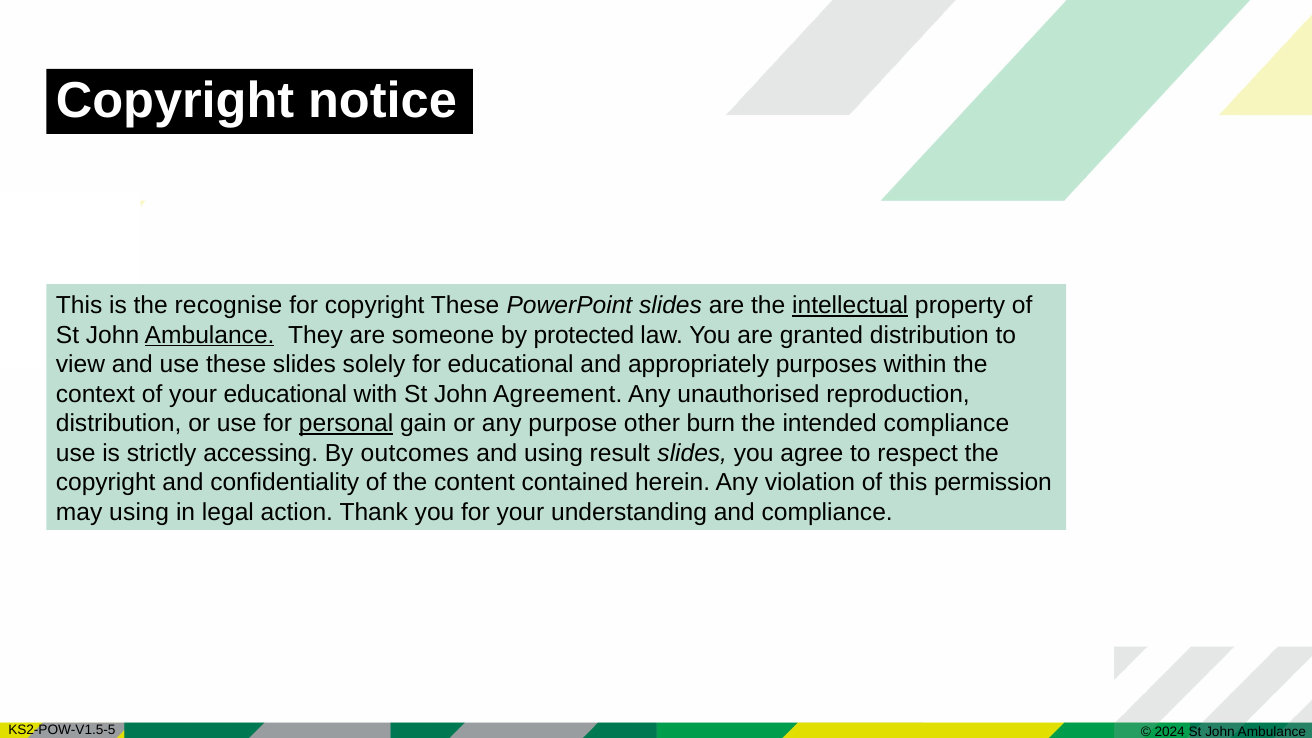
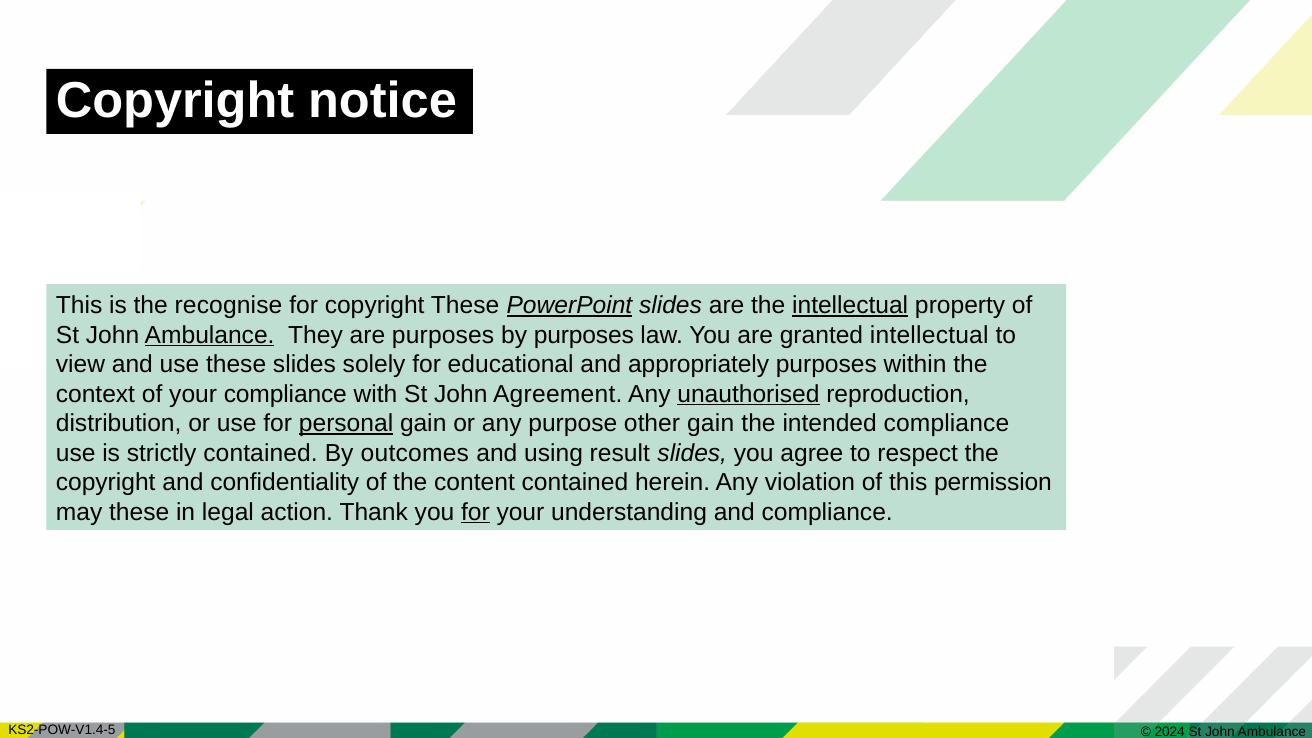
PowerPoint underline: none -> present (569, 305)
are someone: someone -> purposes (443, 335)
by protected: protected -> purposes (584, 335)
granted distribution: distribution -> intellectual (929, 335)
your educational: educational -> compliance (285, 394)
unauthorised underline: none -> present (748, 394)
other burn: burn -> gain (711, 424)
strictly accessing: accessing -> contained (261, 453)
may using: using -> these (139, 512)
for underline: none -> present (475, 512)
KS2-POW-V1.5-5: KS2-POW-V1.5-5 -> KS2-POW-V1.4-5 (62, 730)
